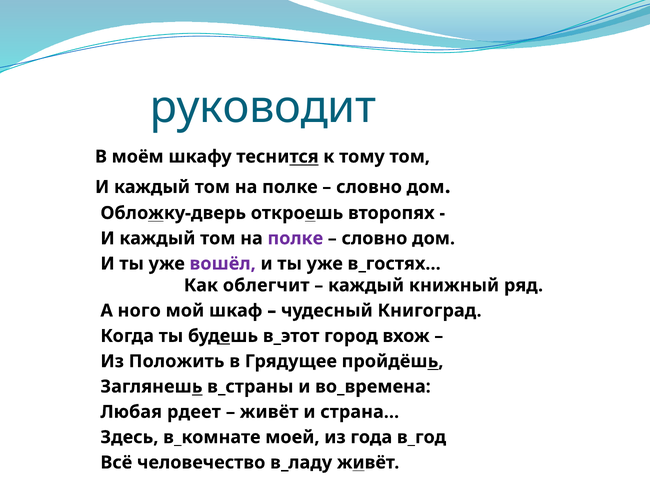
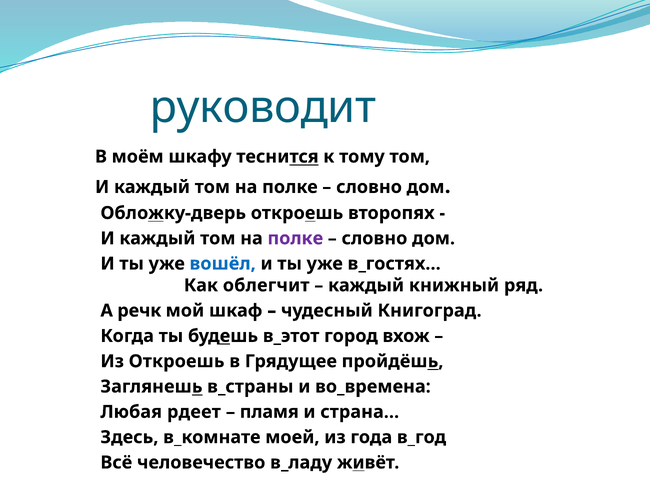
вошёл colour: purple -> blue (223, 263)
ного: ного -> речк (139, 310)
Из Положить: Положить -> Откроешь (177, 361)
живёт: живёт -> пламя (269, 411)
